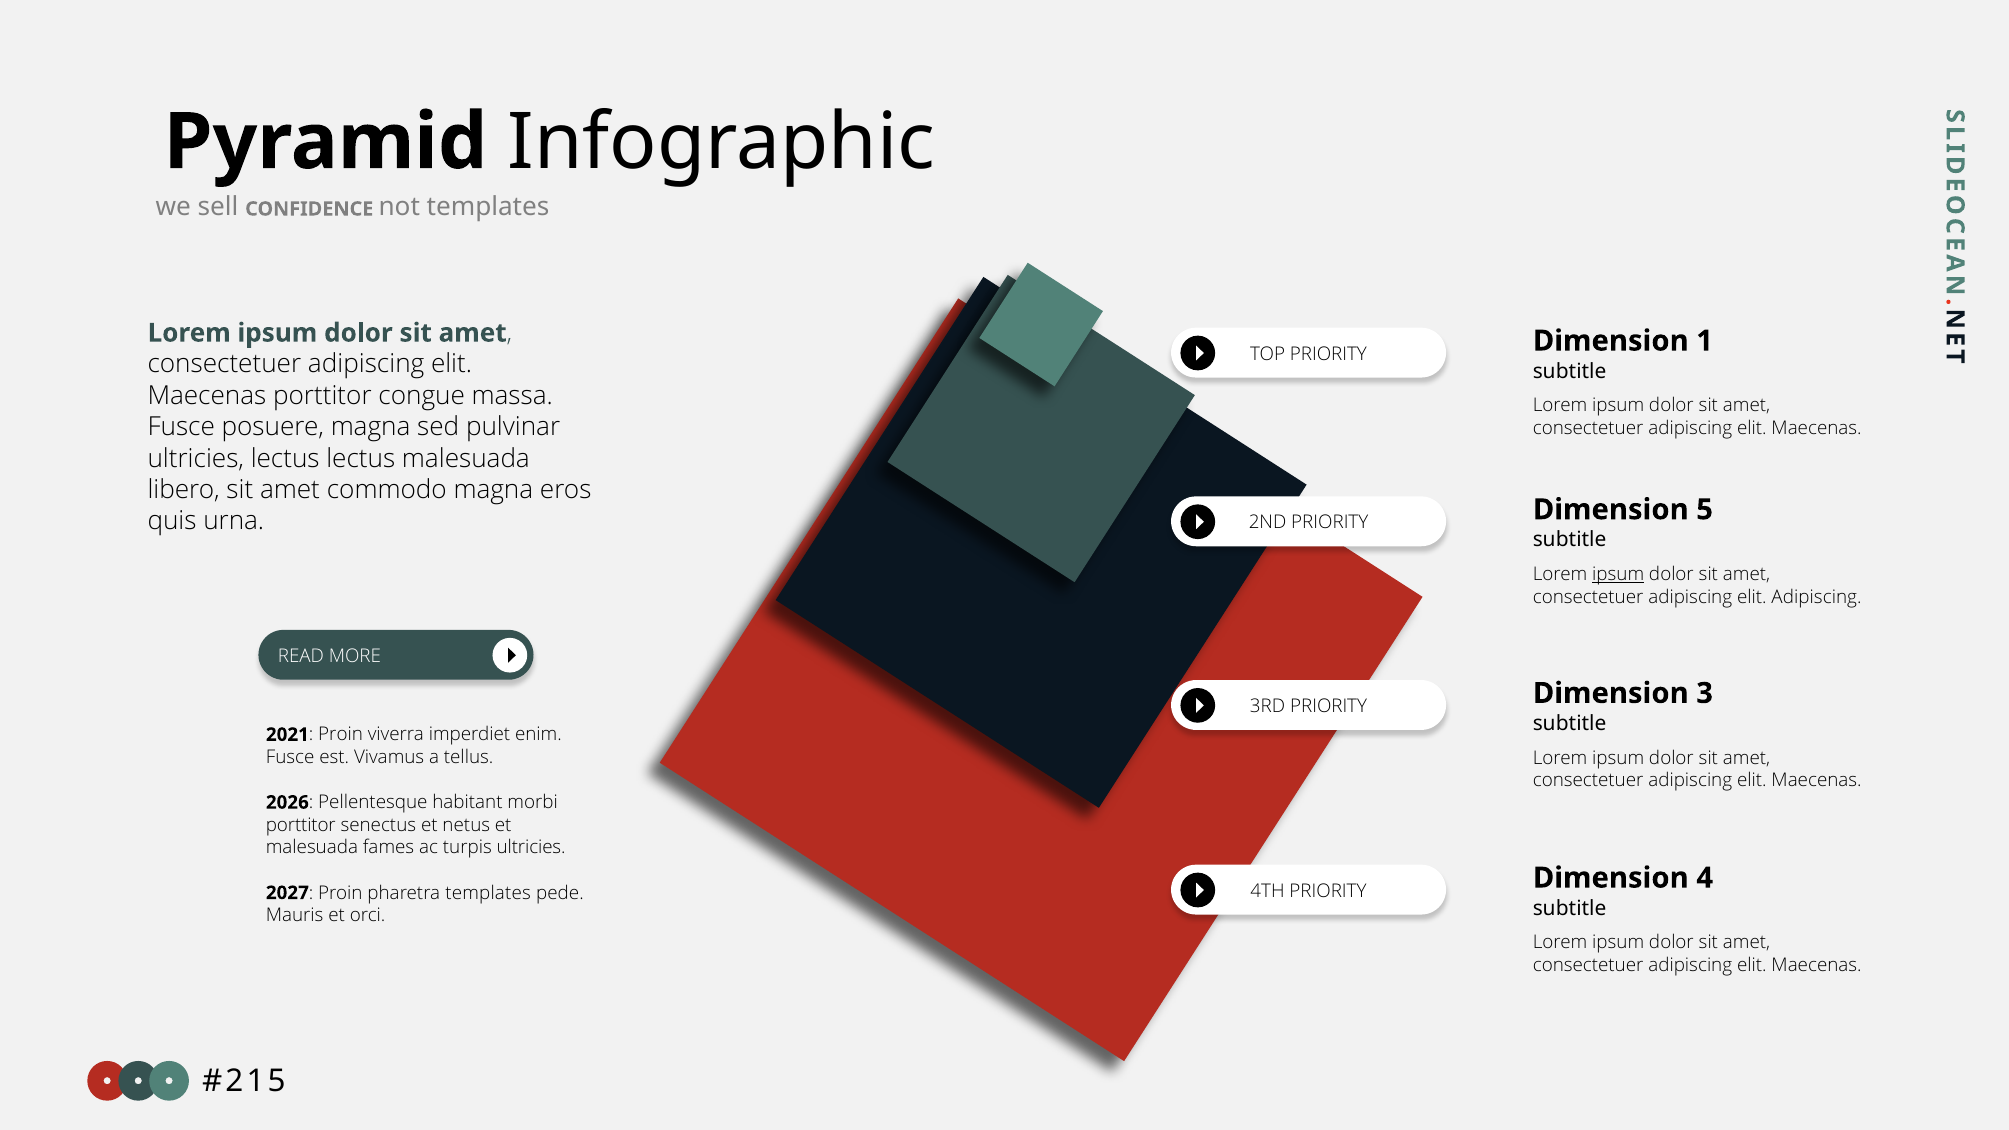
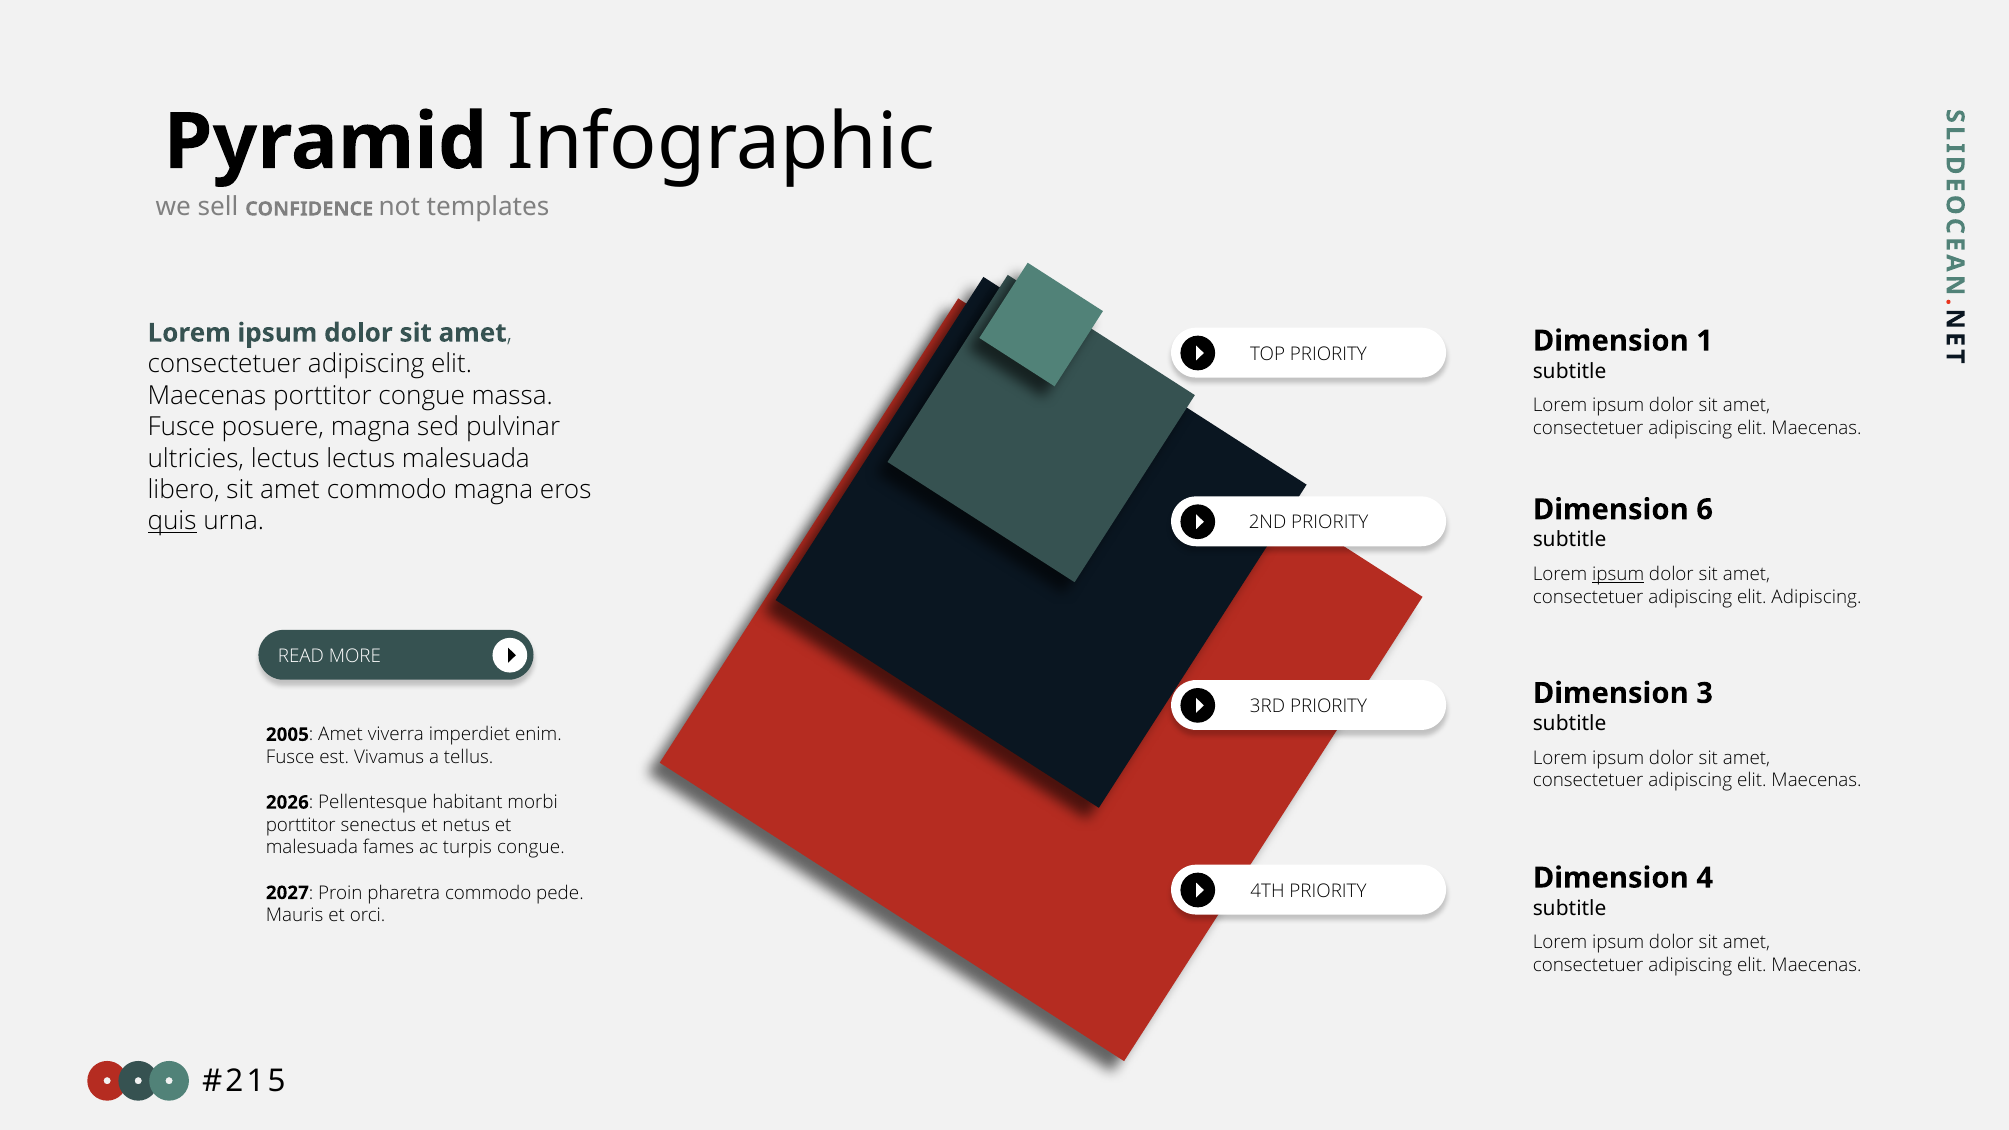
quis underline: none -> present (172, 521)
5: 5 -> 6 (1705, 510)
2021: 2021 -> 2005 (287, 735)
Proin: Proin -> Amet (341, 735)
turpis ultricies: ultricies -> congue (531, 848)
pharetra templates: templates -> commodo (488, 893)
